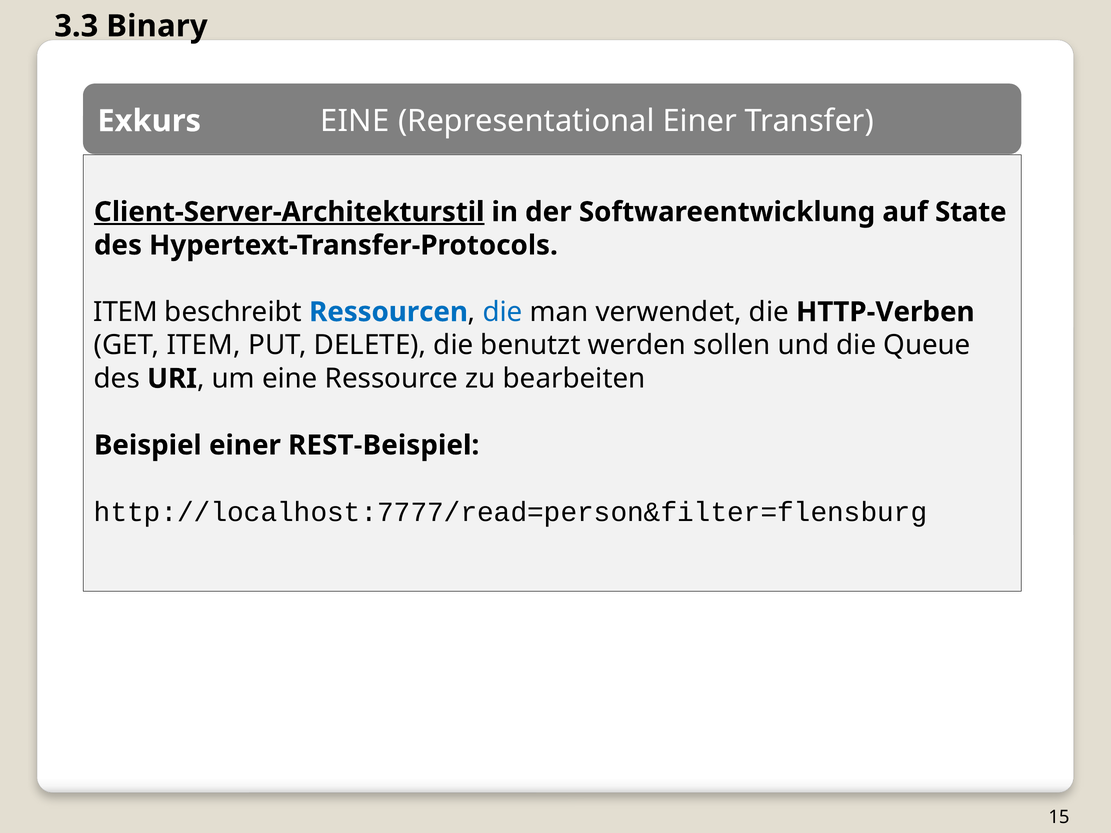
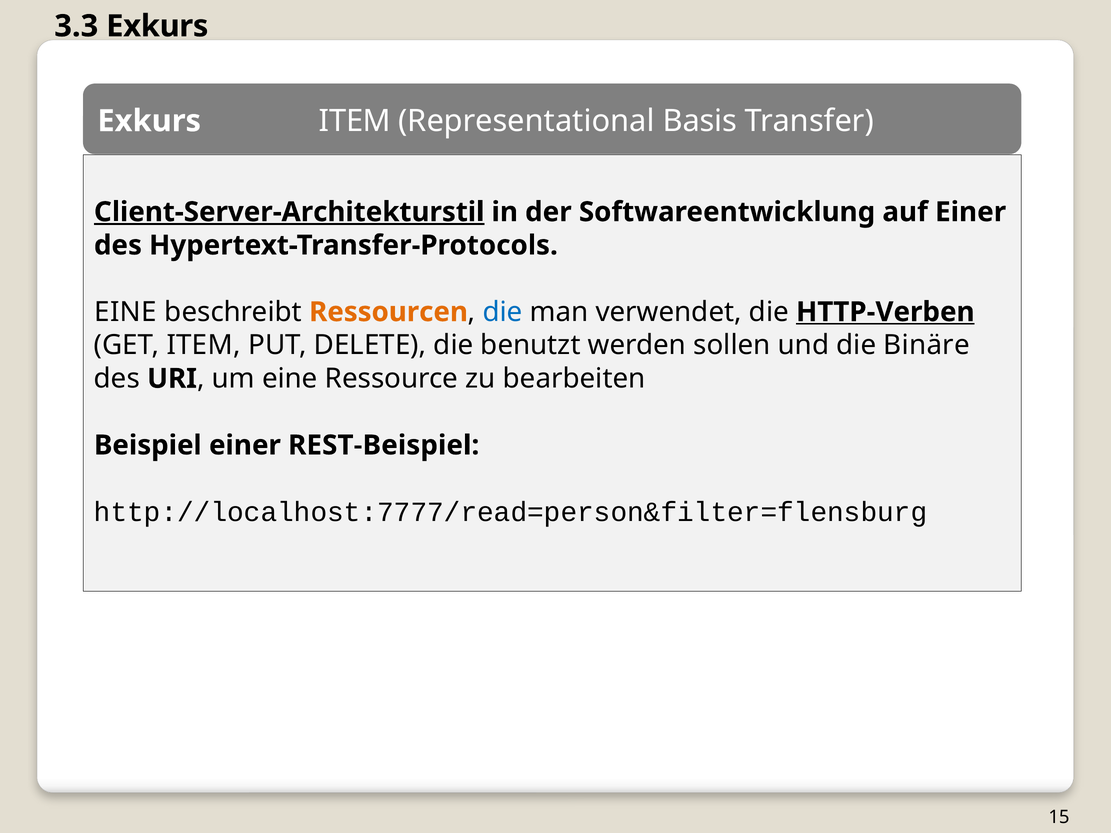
3.3 Binary: Binary -> Exkurs (157, 26)
Exkurs EINE: EINE -> ITEM (355, 121)
Representational Einer: Einer -> Basis (700, 121)
auf State: State -> Einer (971, 212)
ITEM: ITEM -> EINE (125, 312)
Ressourcen colour: blue -> orange (389, 312)
HTTP-Verben underline: none -> present (885, 312)
Queue: Queue -> Binäre (927, 345)
